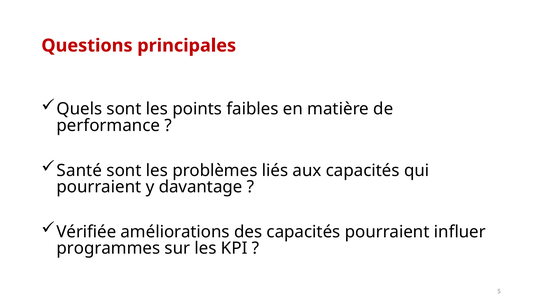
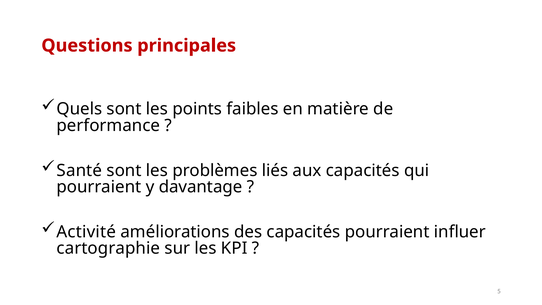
Vérifiée: Vérifiée -> Activité (86, 232)
programmes: programmes -> cartographie (108, 248)
